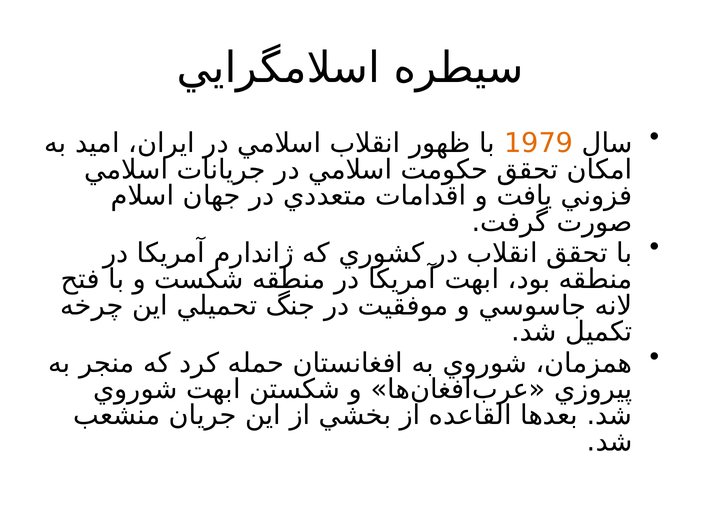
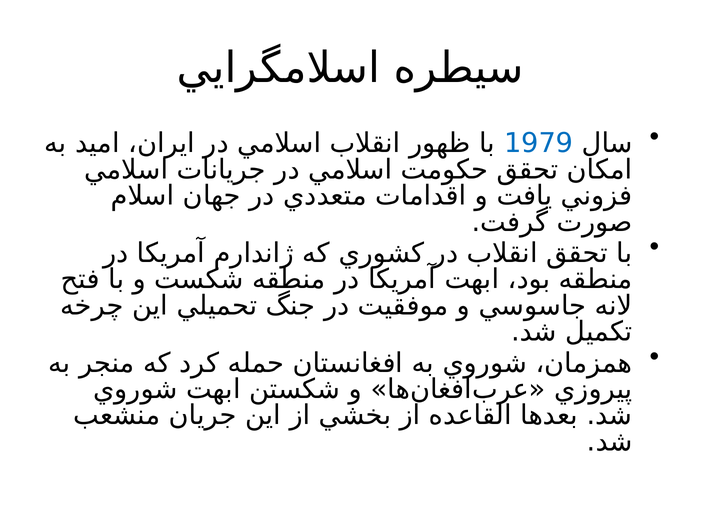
1979 colour: orange -> blue (539, 143)
